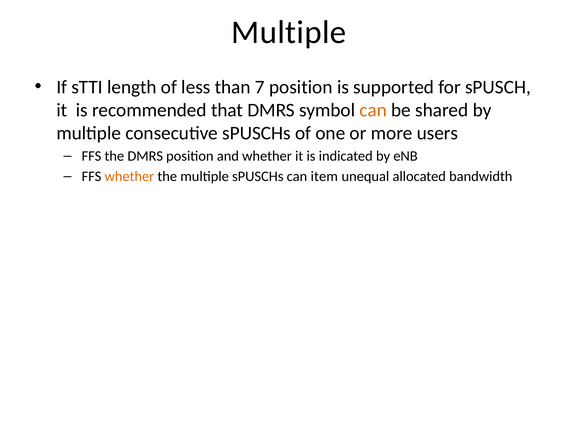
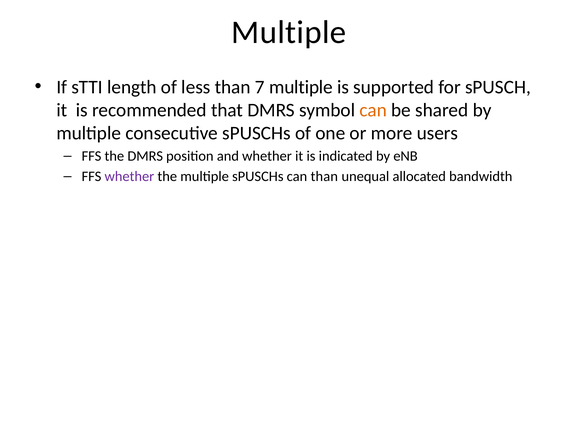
7 position: position -> multiple (301, 87)
whether colour: orange -> purple (129, 176)
can item: item -> than (324, 176)
